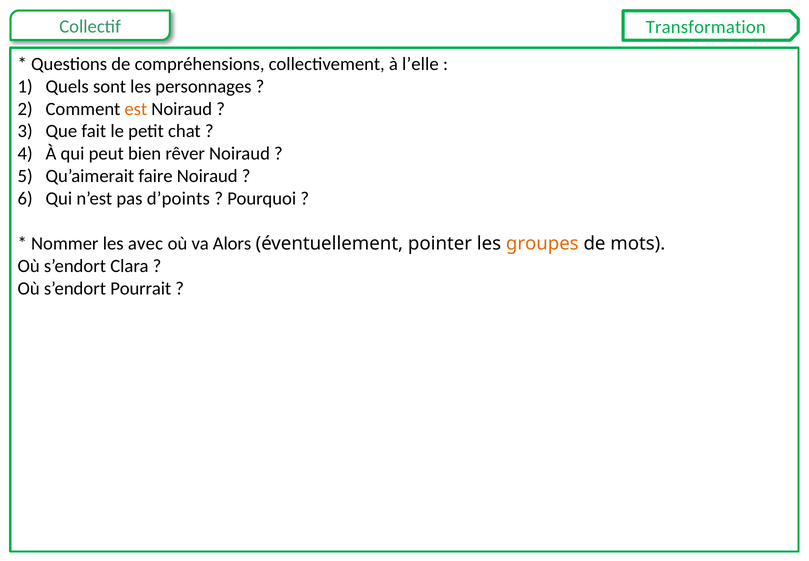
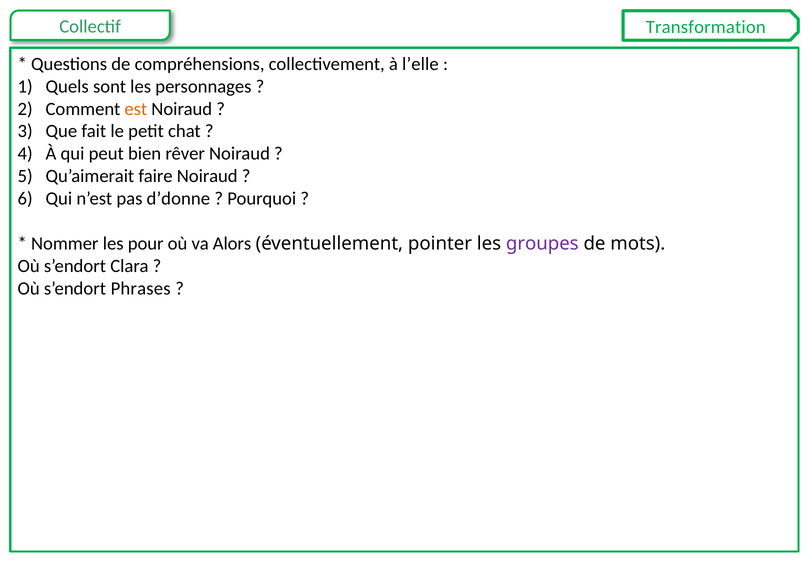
d’points: d’points -> d’donne (178, 198)
avec: avec -> pour (146, 243)
groupes colour: orange -> purple (542, 243)
Pourrait: Pourrait -> Phrases (141, 288)
